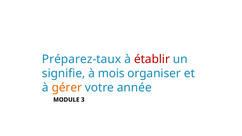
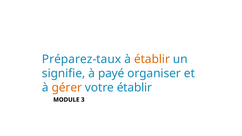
établir colour: red -> orange (152, 59)
mois: mois -> payé (111, 73)
votre année: année -> établir (134, 88)
